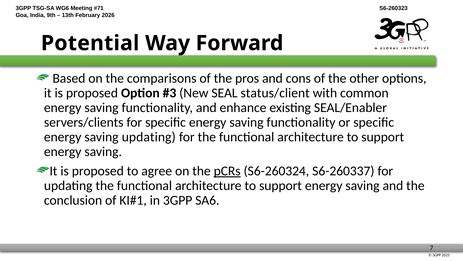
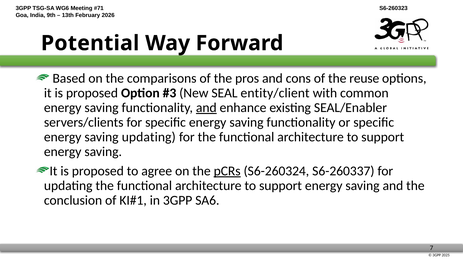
other: other -> reuse (364, 78)
status/client: status/client -> entity/client (275, 93)
and underline: none -> present (206, 107)
